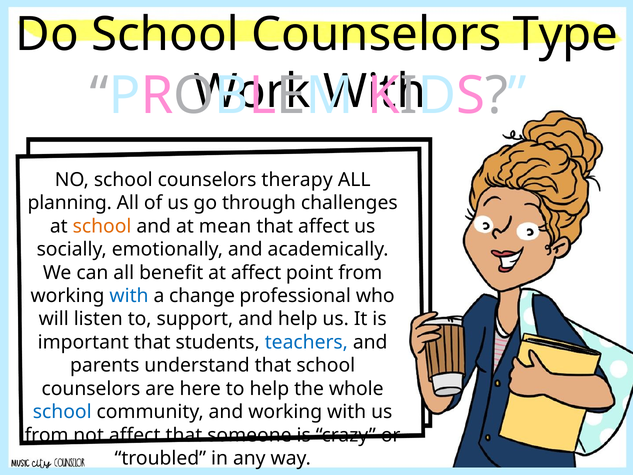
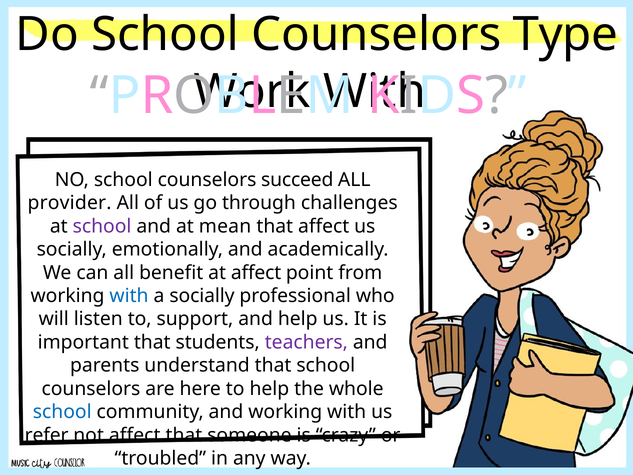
therapy: therapy -> succeed (297, 180)
planning: planning -> provider (70, 203)
school colour: orange -> purple (102, 226)
a change: change -> socially (202, 296)
teachers colour: blue -> purple (306, 342)
from: from -> refer (47, 435)
